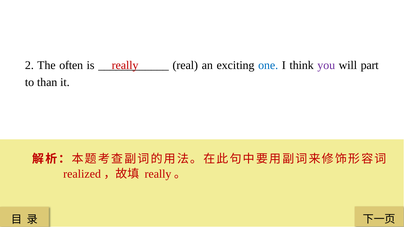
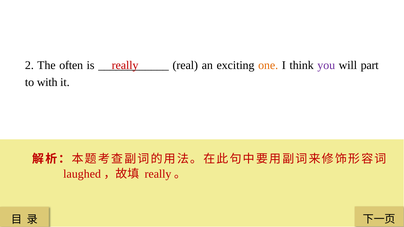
one colour: blue -> orange (268, 65)
than: than -> with (47, 82)
realized: realized -> laughed (82, 174)
